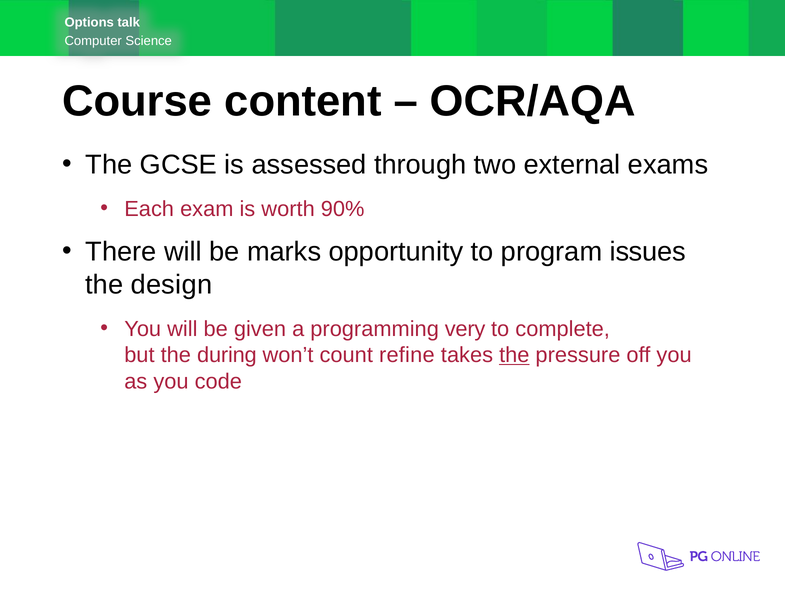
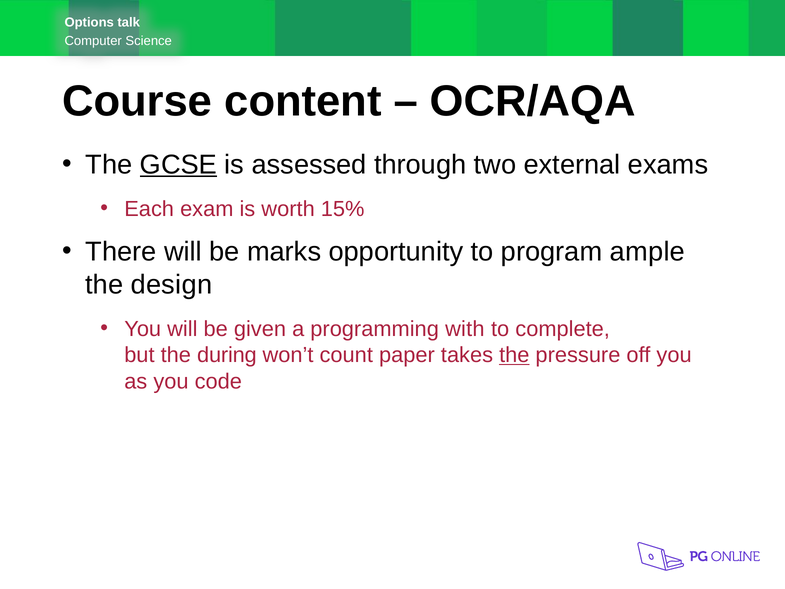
GCSE underline: none -> present (178, 165)
90%: 90% -> 15% (343, 209)
issues: issues -> ample (647, 252)
very: very -> with (465, 329)
refine: refine -> paper (407, 355)
